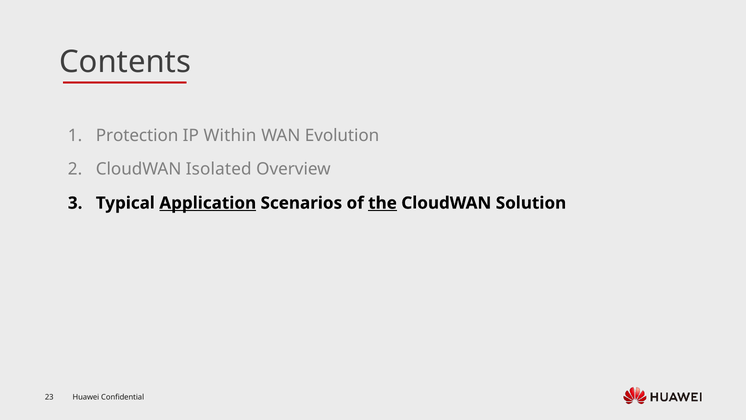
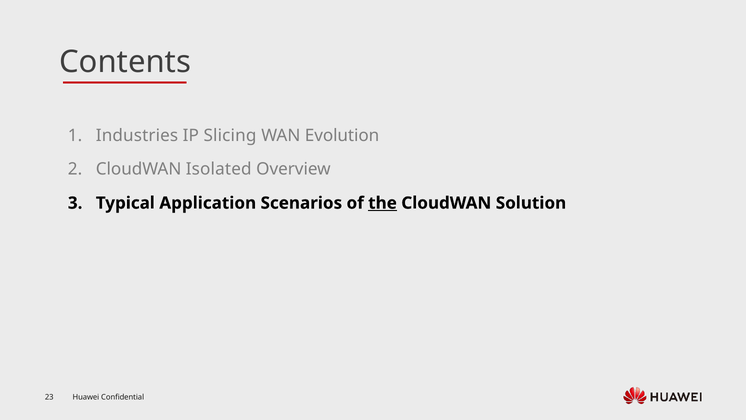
Protection: Protection -> Industries (137, 135)
Within: Within -> Slicing (230, 135)
Application underline: present -> none (208, 203)
